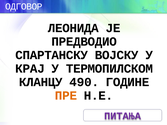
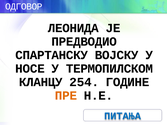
КРАЈ: КРАЈ -> НОСЕ (30, 69)
490: 490 -> 254 (84, 82)
ПИТАЊА colour: purple -> blue (123, 116)
